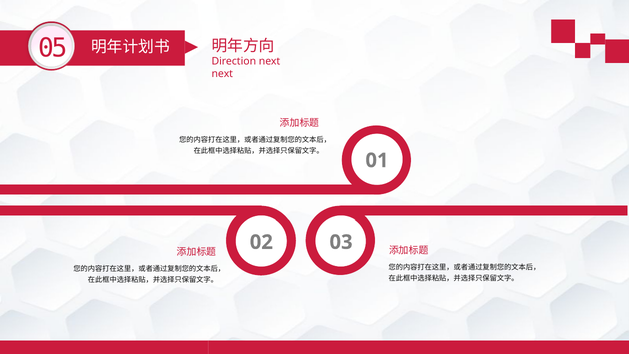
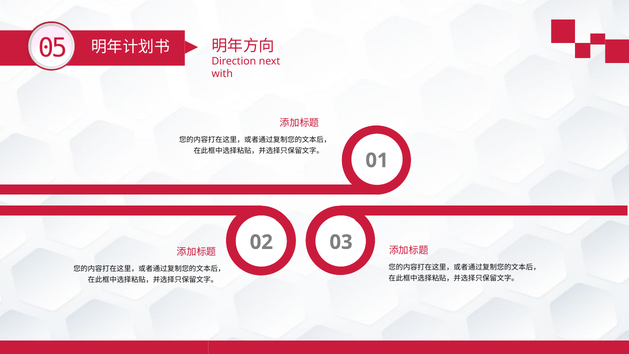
next: next -> with (222, 74)
